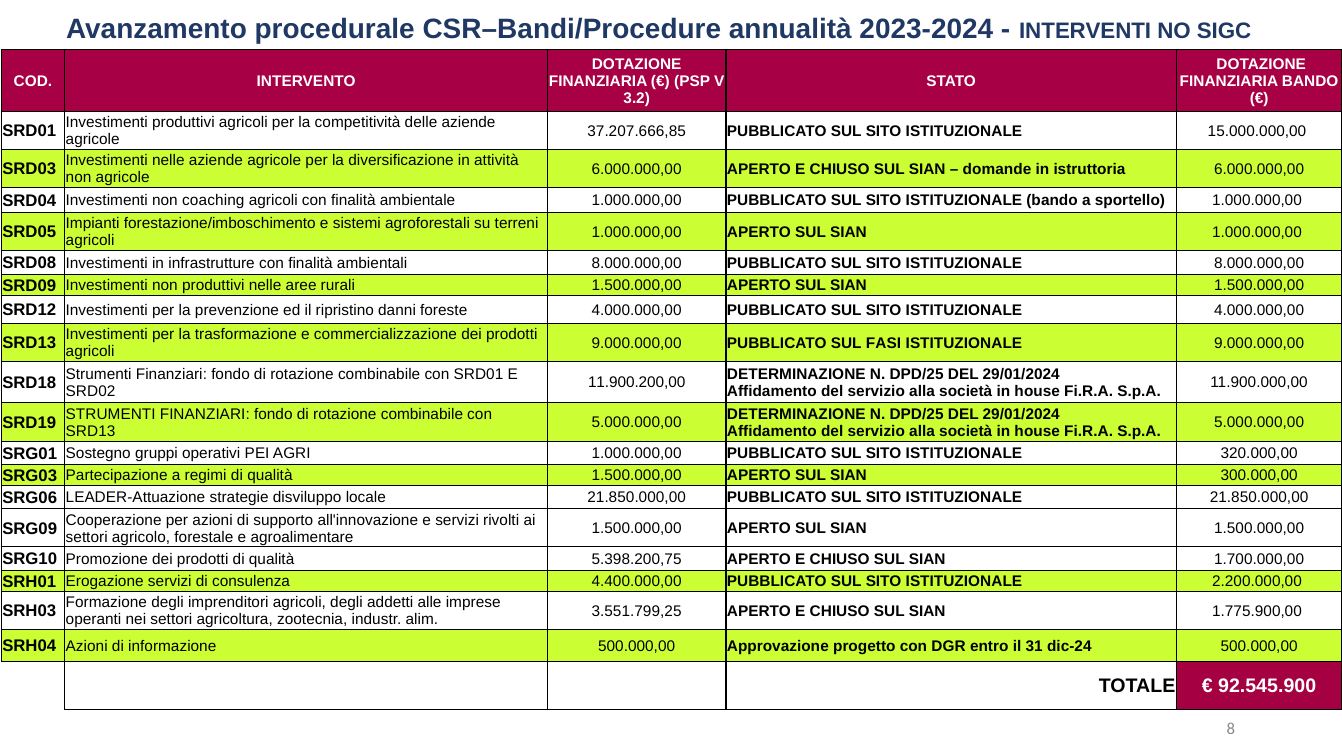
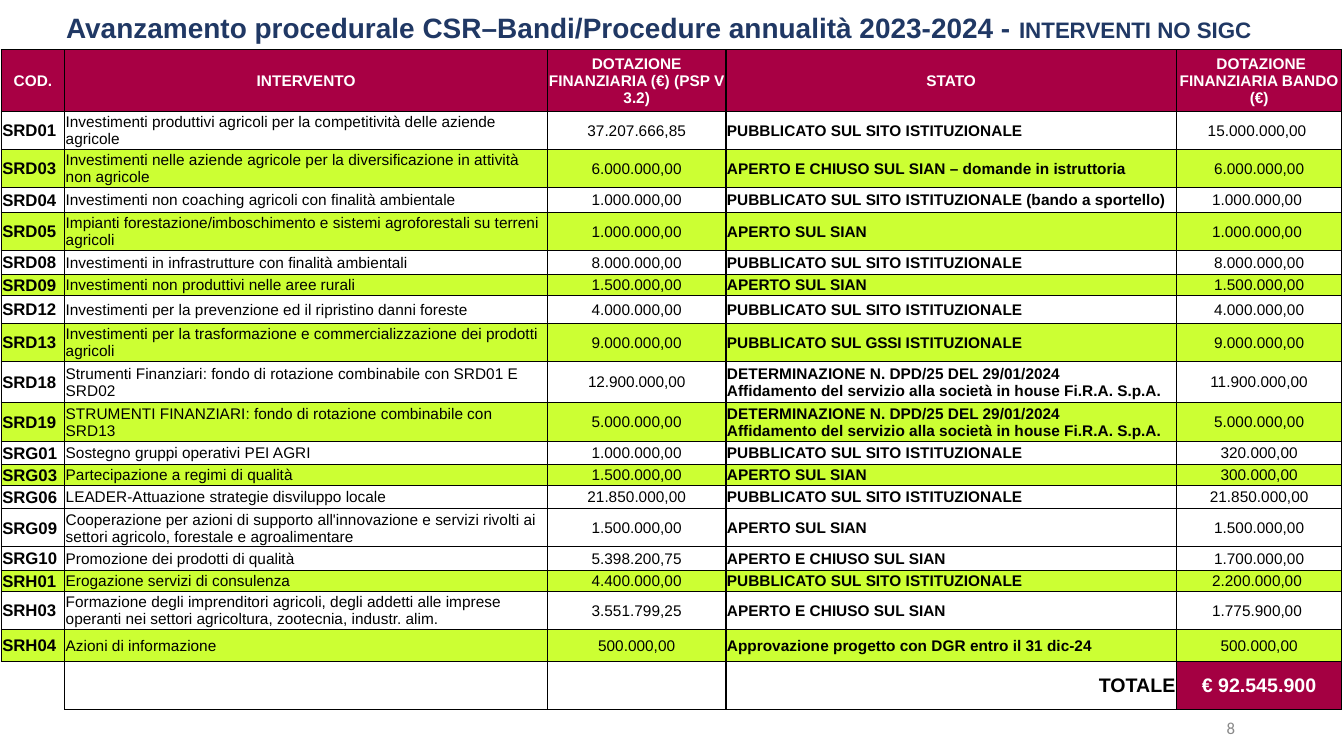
FASI: FASI -> GSSI (884, 343)
11.900.200,00: 11.900.200,00 -> 12.900.000,00 (637, 383)
